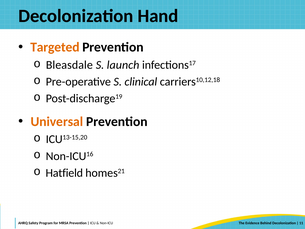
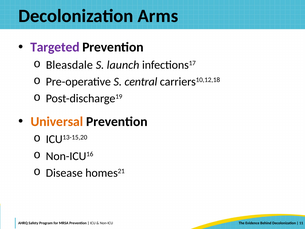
Hand: Hand -> Arms (158, 16)
Targeted colour: orange -> purple (55, 47)
clinical: clinical -> central (141, 82)
Hatfield: Hatfield -> Disease (64, 173)
